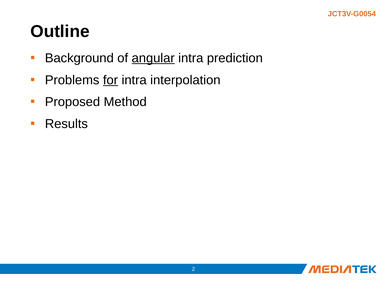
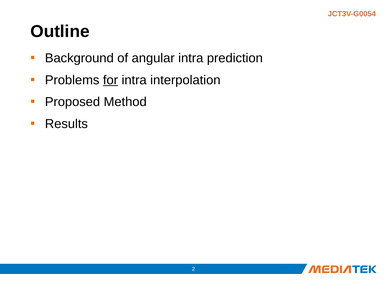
angular underline: present -> none (153, 58)
